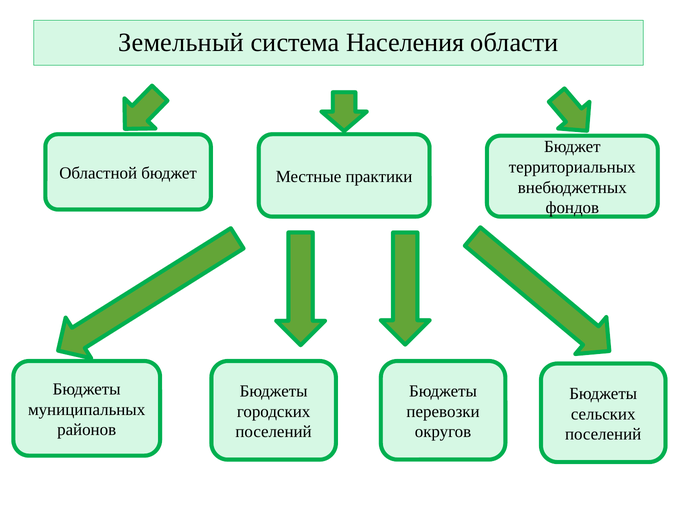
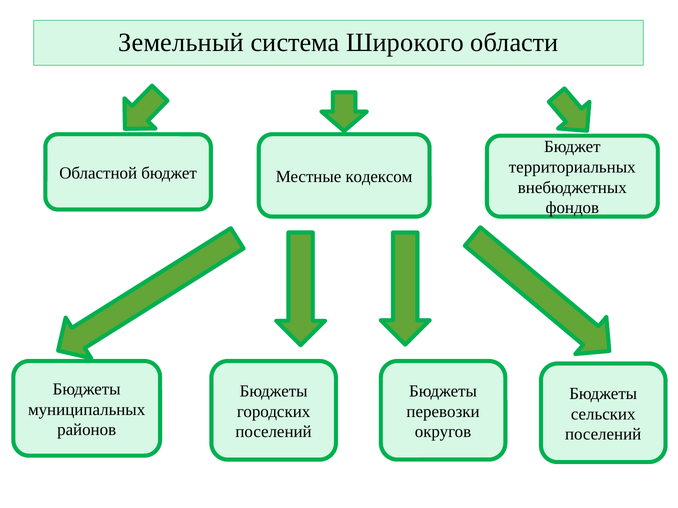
Населения: Населения -> Широкого (405, 43)
практики: практики -> кодексом (379, 177)
